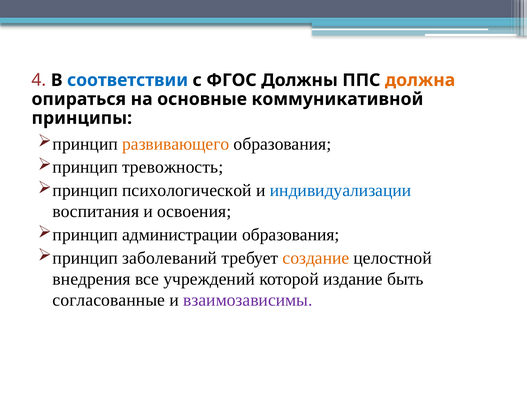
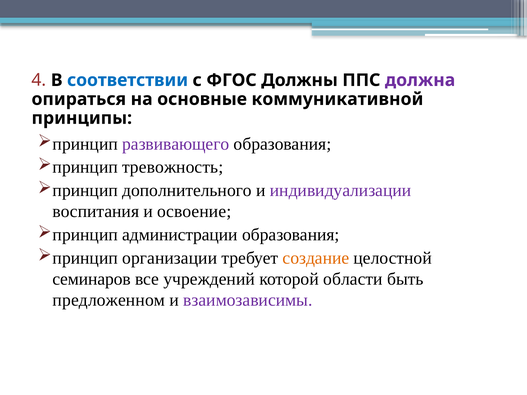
должна colour: orange -> purple (420, 80)
развивающего colour: orange -> purple (176, 144)
психологической: психологической -> дополнительного (187, 191)
индивидуализации colour: blue -> purple (341, 191)
освоения: освоения -> освоение (194, 212)
заболеваний: заболеваний -> организации (170, 258)
внедрения: внедрения -> семинаров (92, 279)
издание: издание -> области (353, 279)
согласованные: согласованные -> предложенном (109, 300)
